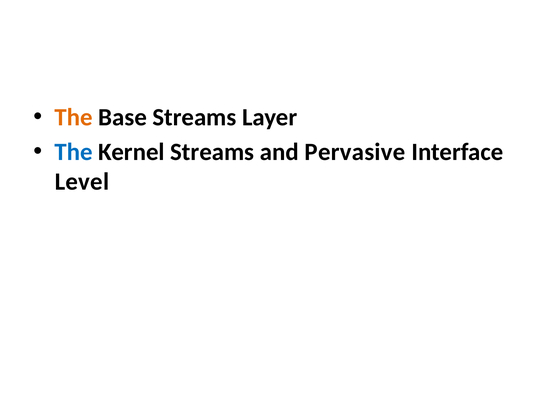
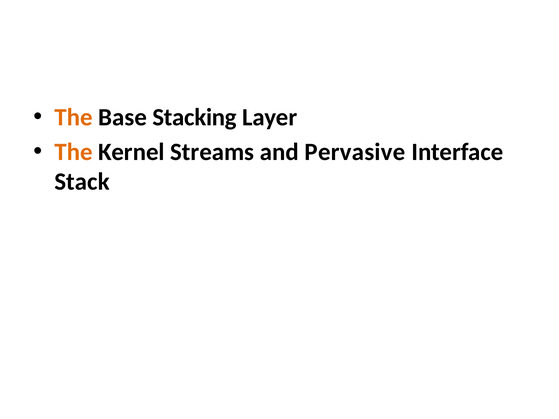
Base Streams: Streams -> Stacking (195, 117)
The colour: blue -> orange (74, 152)
Level: Level -> Stack (82, 182)
